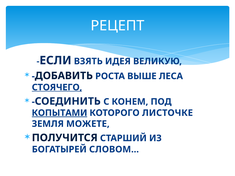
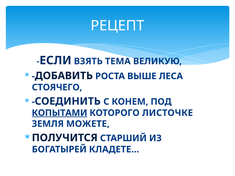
ИДЕЯ: ИДЕЯ -> ТЕМА (118, 61)
СТОЯЧЕГО underline: present -> none (57, 87)
СЛОВОМ…: СЛОВОМ… -> КЛАДЕТЕ… (114, 150)
